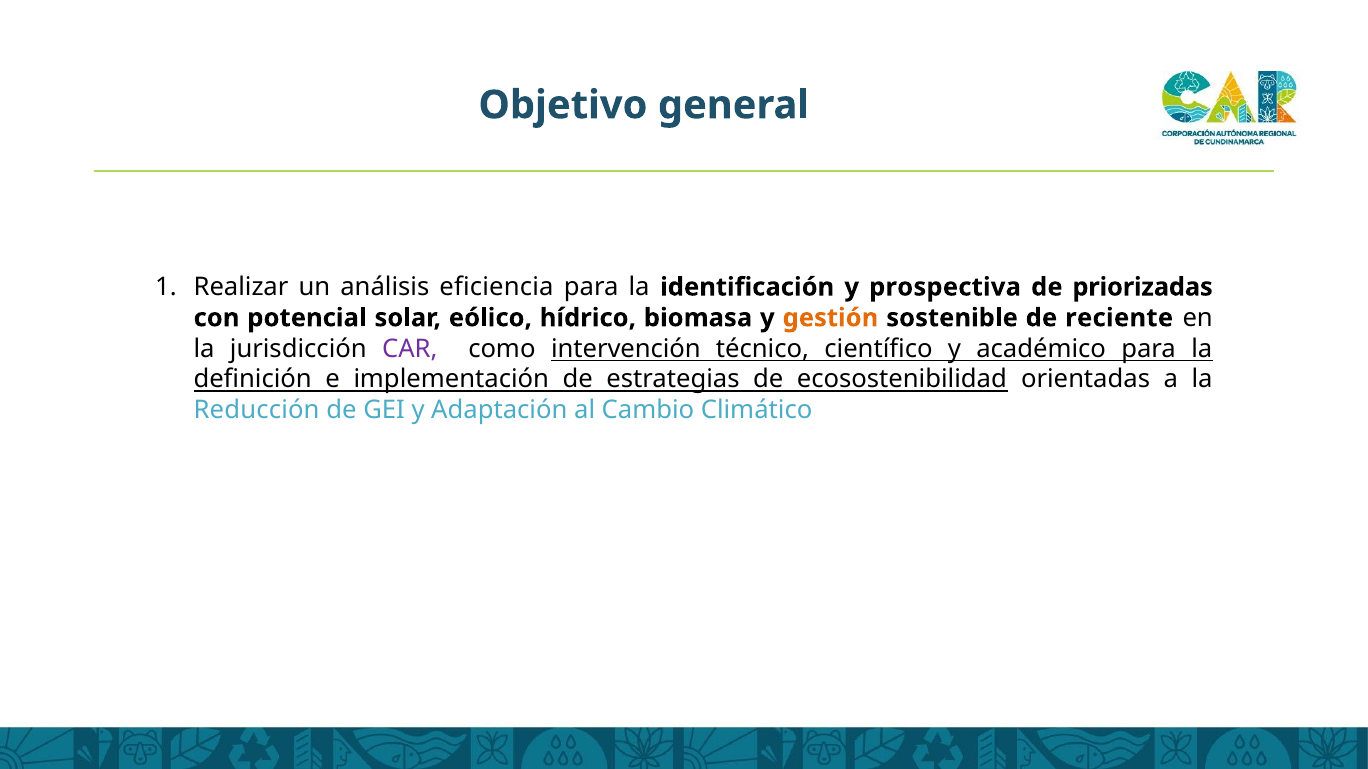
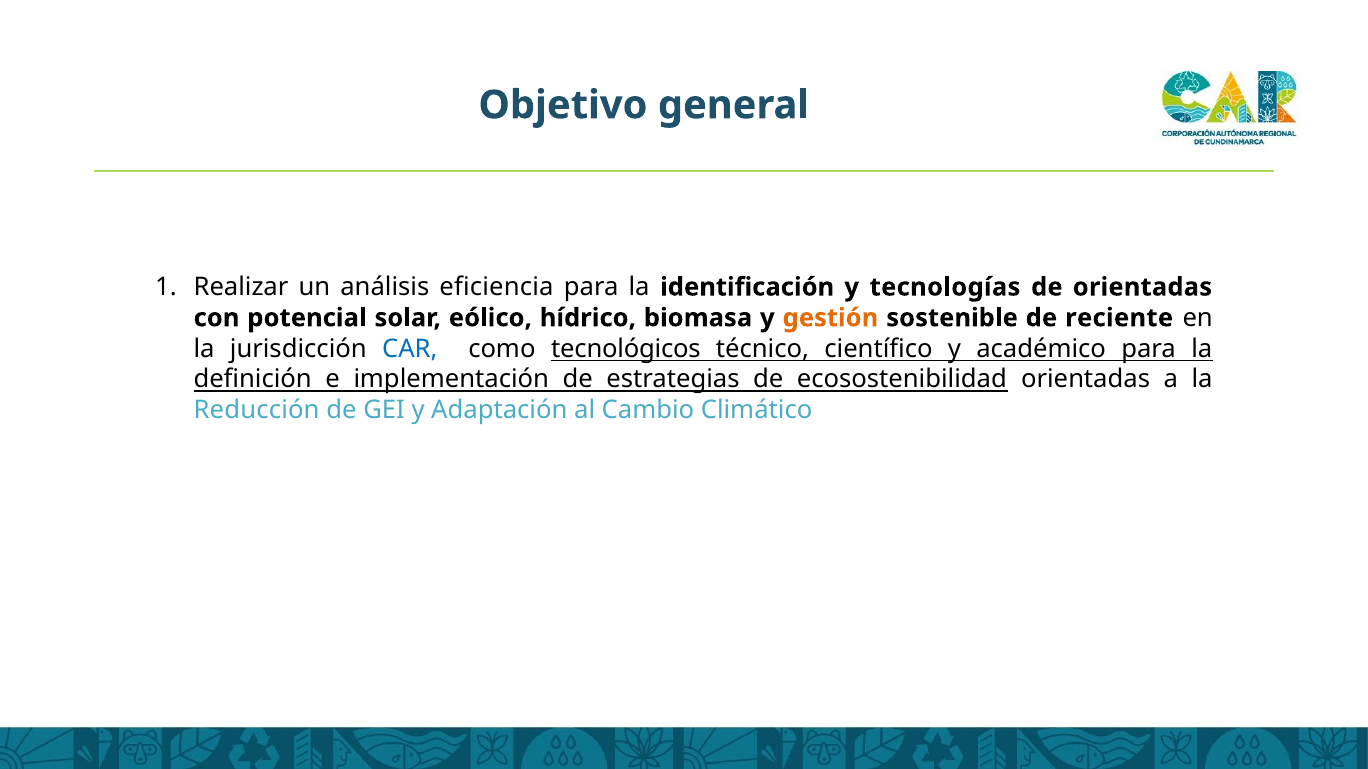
prospectiva: prospectiva -> tecnologías (945, 287)
de priorizadas: priorizadas -> orientadas (1142, 287)
CAR colour: purple -> blue (410, 349)
intervención: intervención -> tecnológicos (626, 349)
